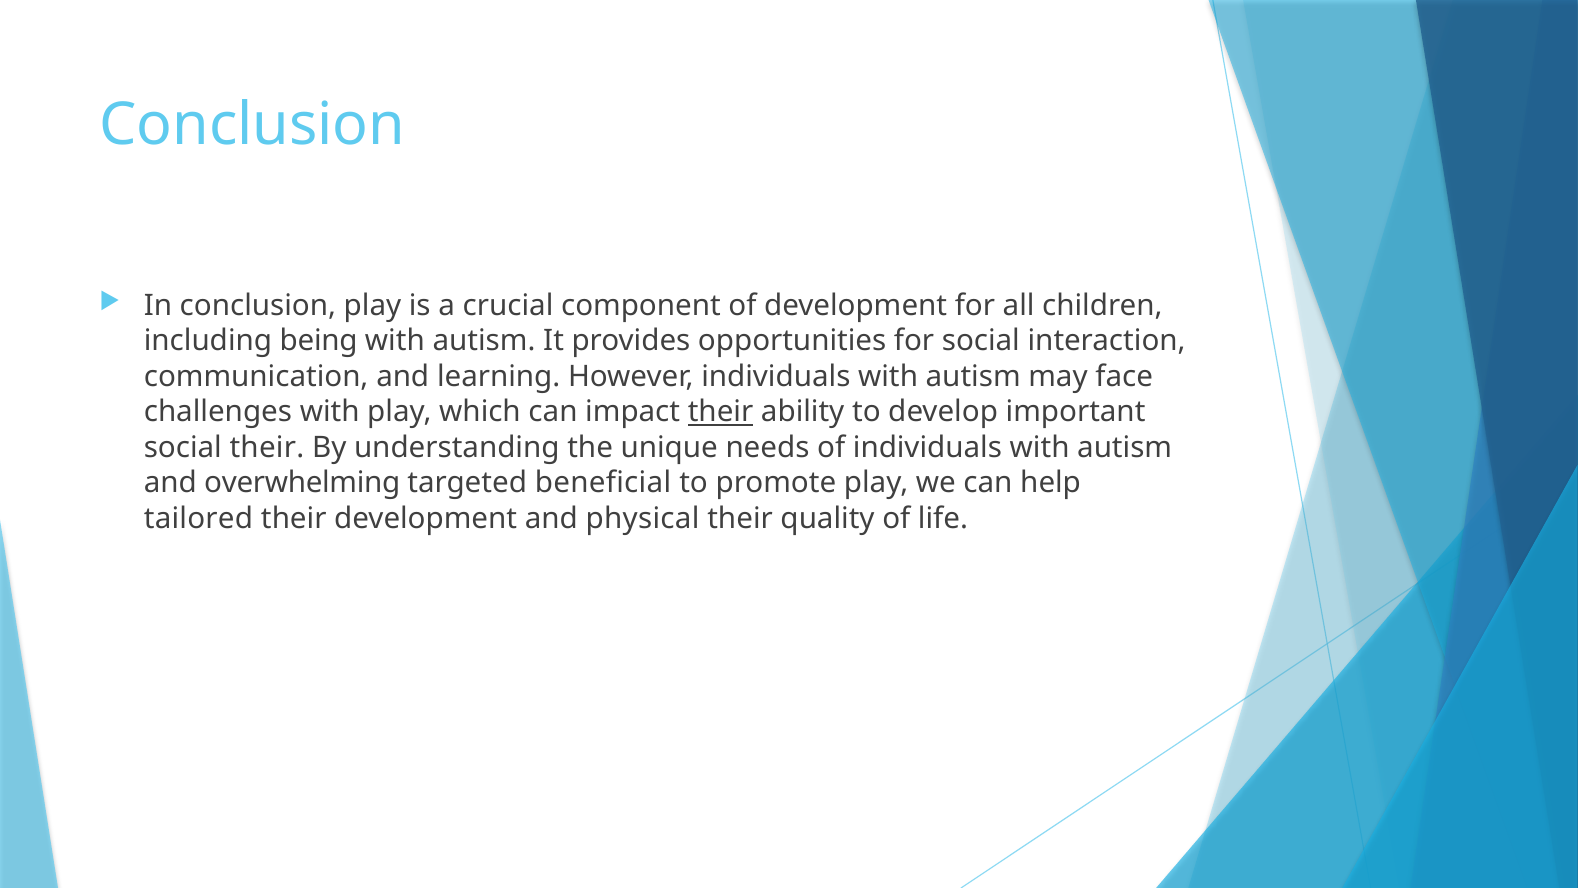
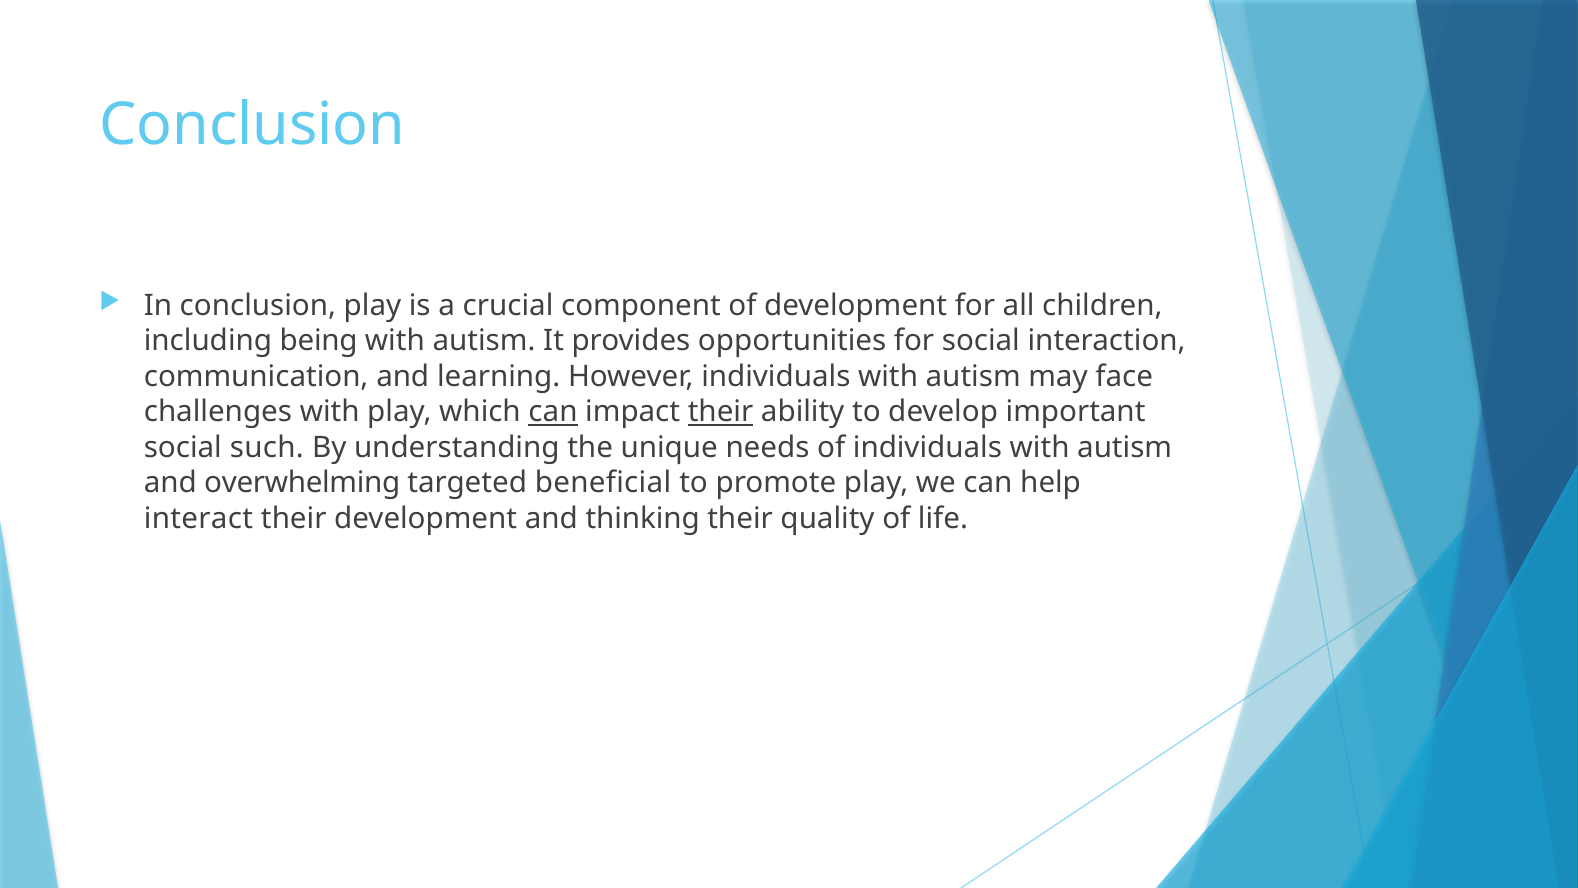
can underline: none -> present (553, 412)
social their: their -> such (267, 447)
tailored: tailored -> interact (198, 518)
physical: physical -> thinking (643, 518)
